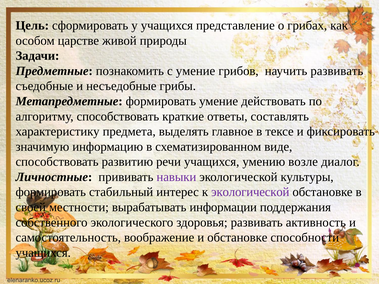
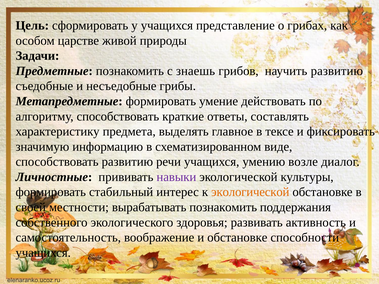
с умение: умение -> знаешь (195, 71)
научить развивать: развивать -> развитию (337, 71)
экологической colour: purple -> orange (250, 192)
вырабатывать информации: информации -> познакомить (223, 207)
